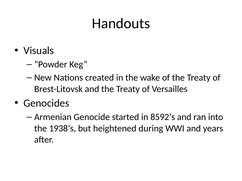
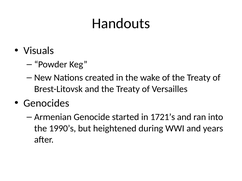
8592’s: 8592’s -> 1721’s (163, 117)
1938’s: 1938’s -> 1990’s (63, 129)
